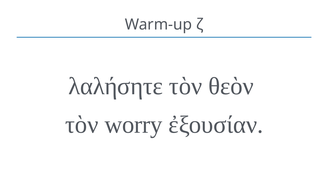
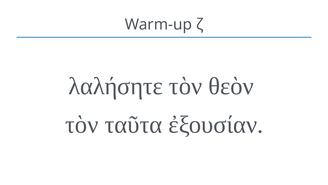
worry: worry -> ταῦτα (133, 124)
